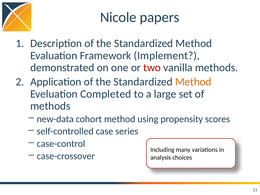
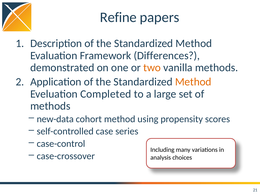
Nicole: Nicole -> Refine (118, 17)
Implement: Implement -> Differences (167, 56)
two colour: red -> orange (152, 68)
